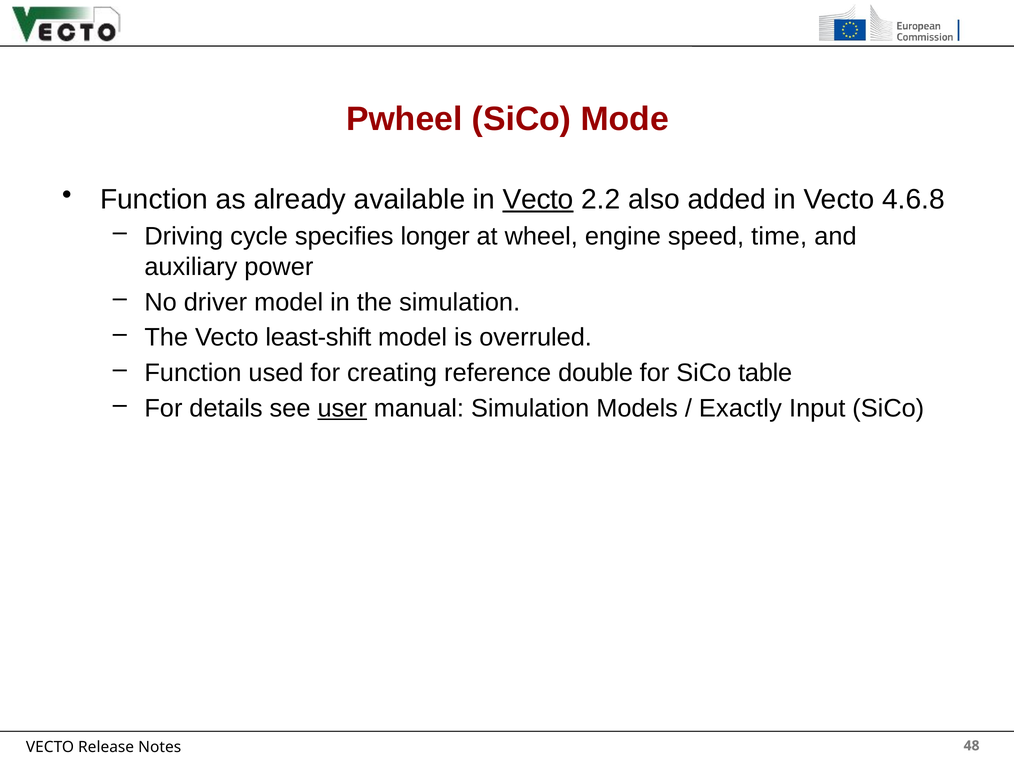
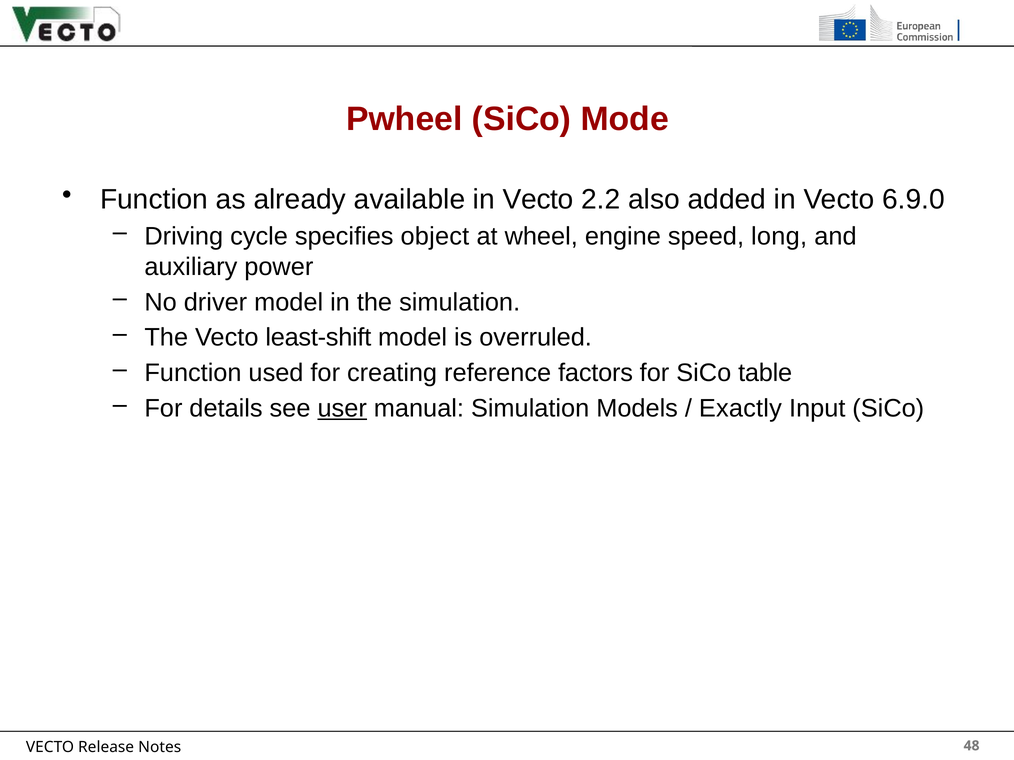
Vecto underline: present -> none (538, 199)
4.6.8: 4.6.8 -> 6.9.0 (913, 199)
longer: longer -> object (435, 236)
time: time -> long (779, 236)
double: double -> factors (596, 373)
